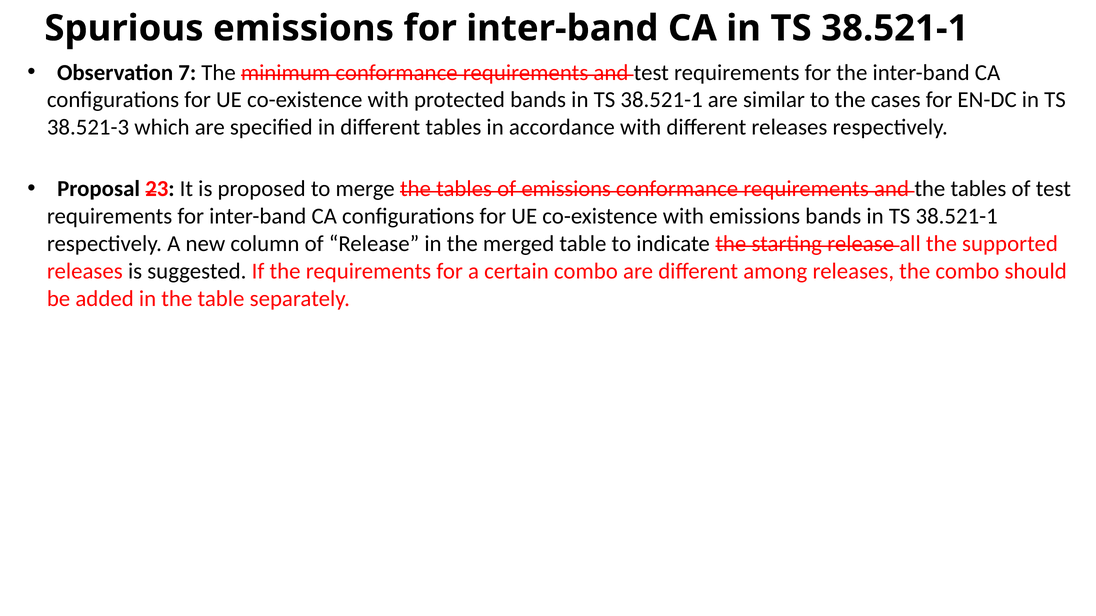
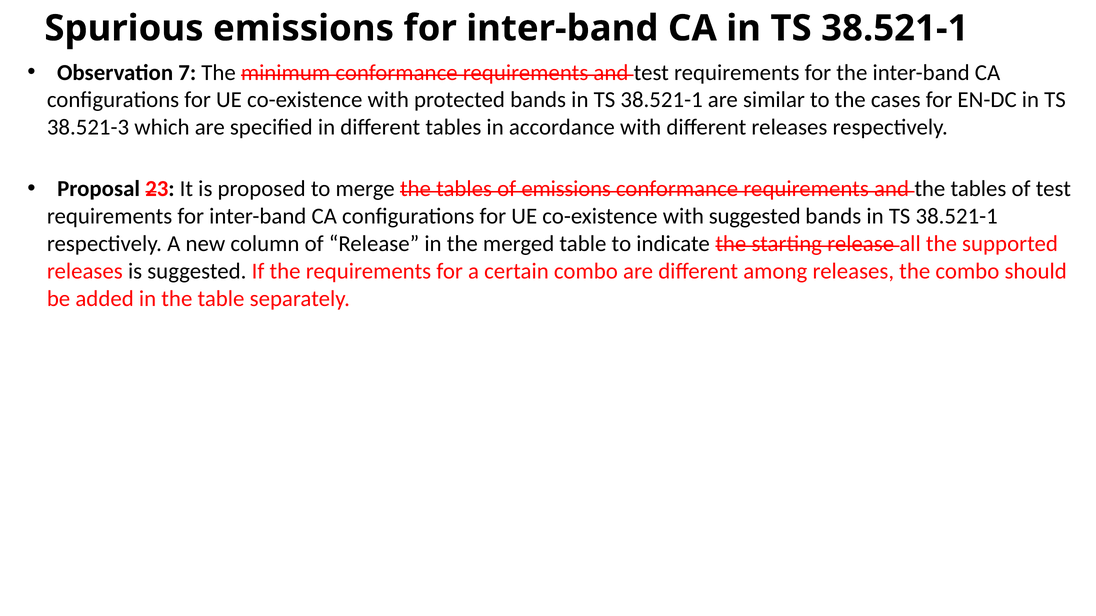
with emissions: emissions -> suggested (755, 217)
